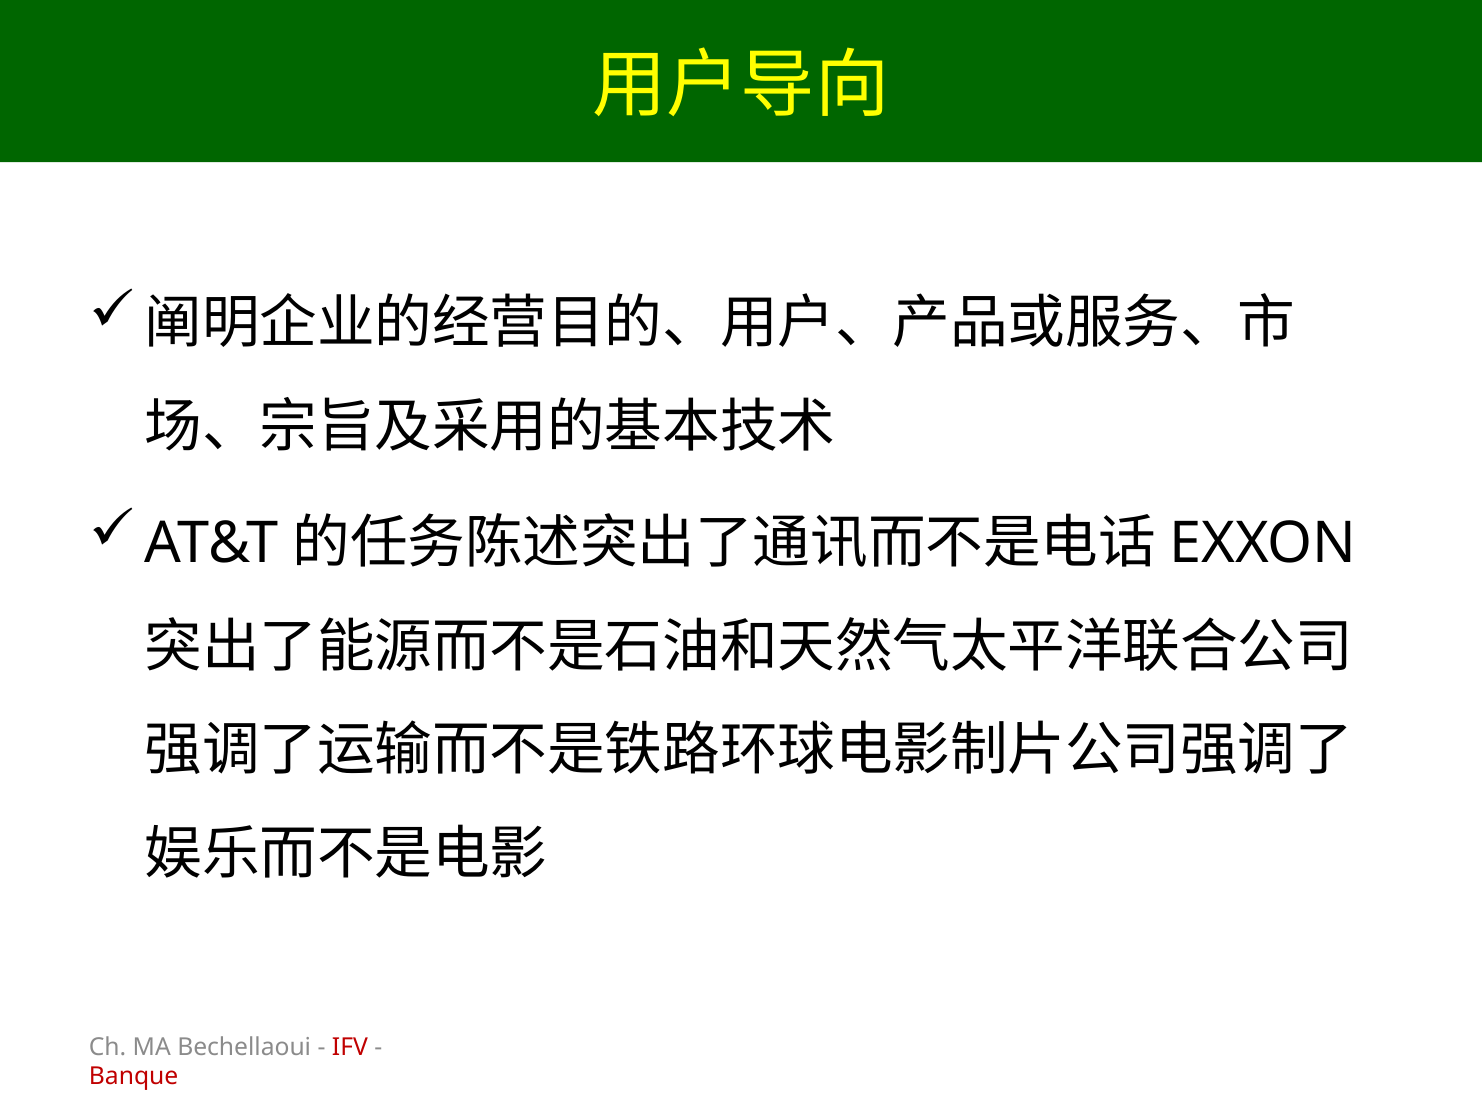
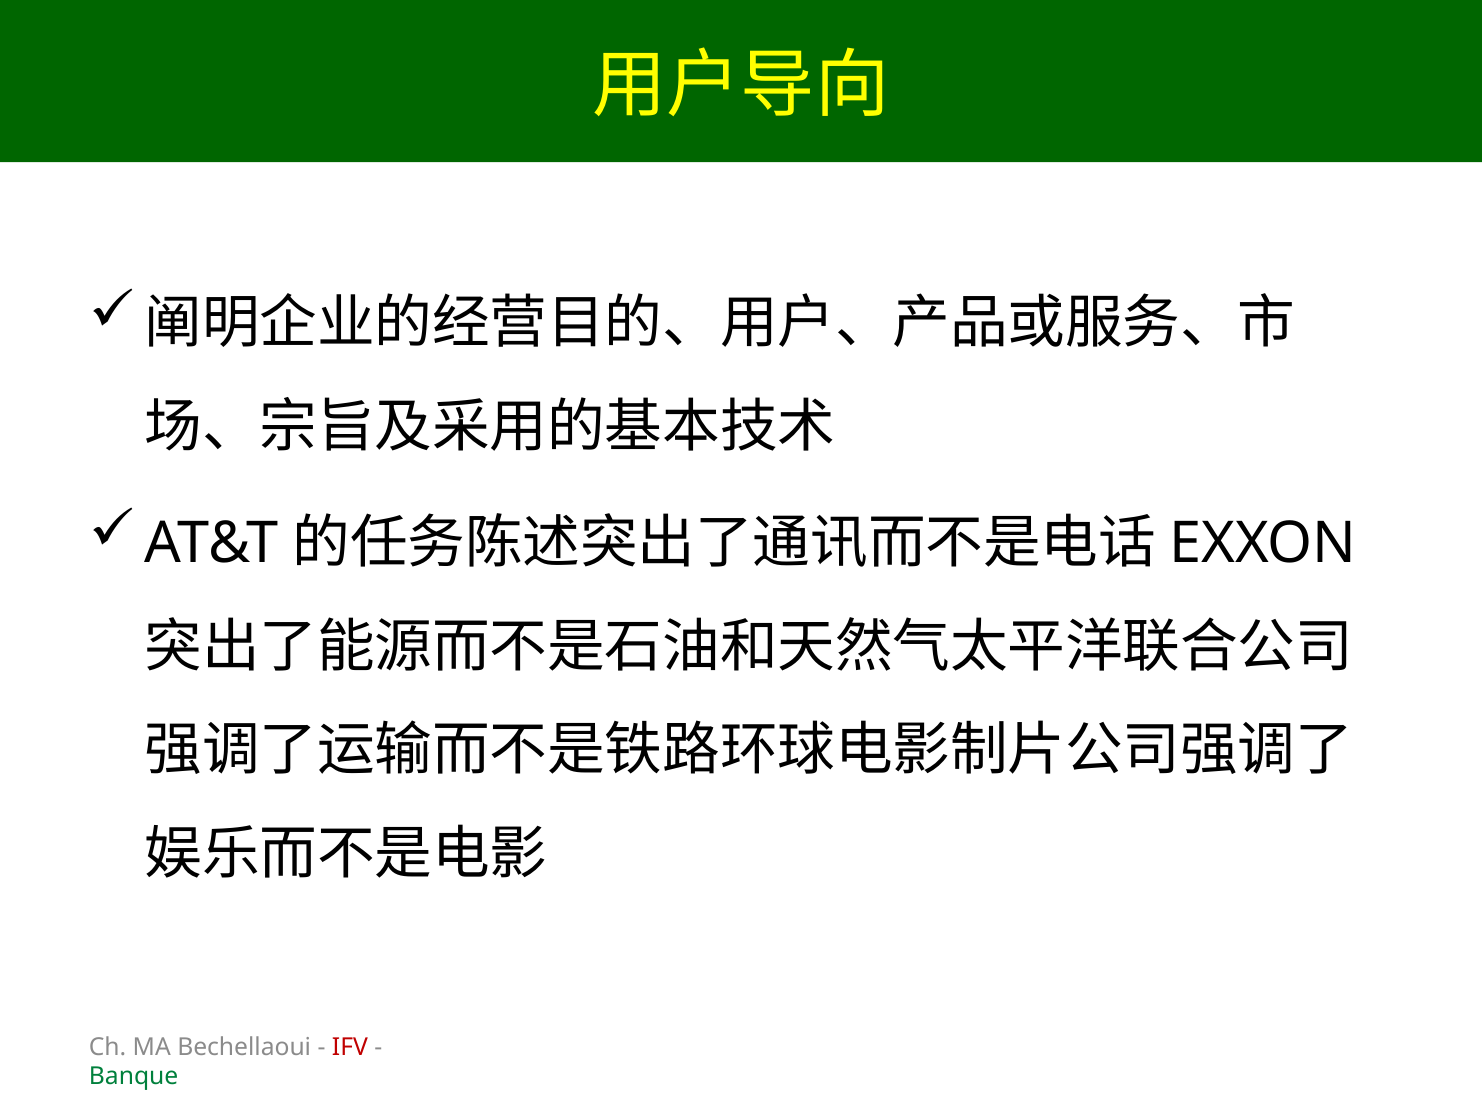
Banque colour: red -> green (134, 1076)
